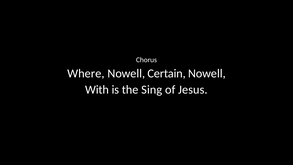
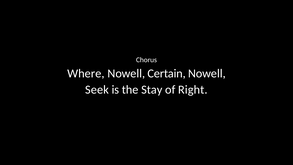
With: With -> Seek (97, 90)
Sing: Sing -> Stay (152, 90)
Jesus: Jesus -> Right (193, 90)
